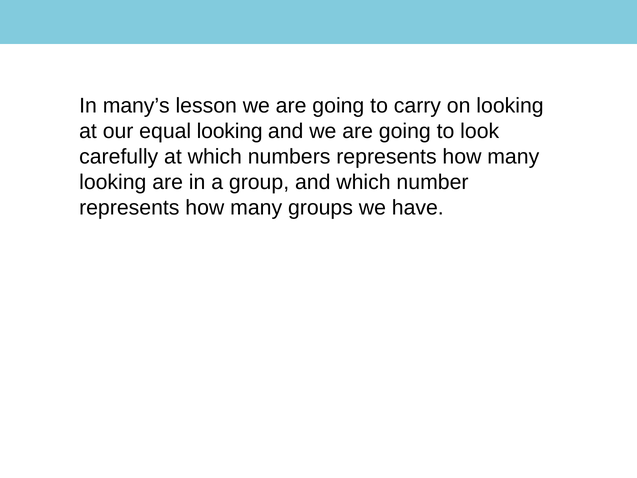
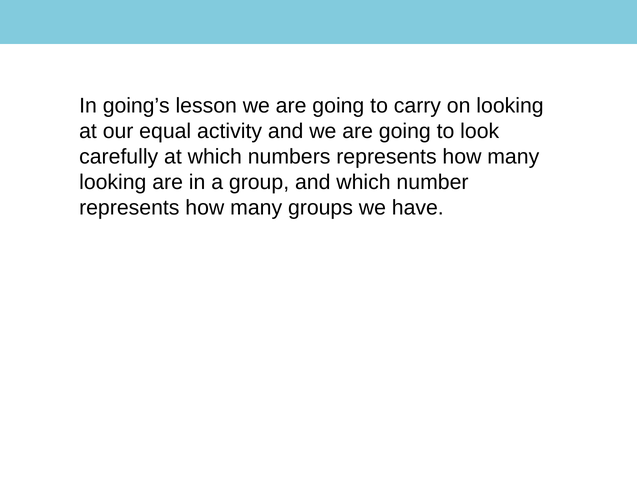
many’s: many’s -> going’s (136, 106)
equal looking: looking -> activity (230, 131)
